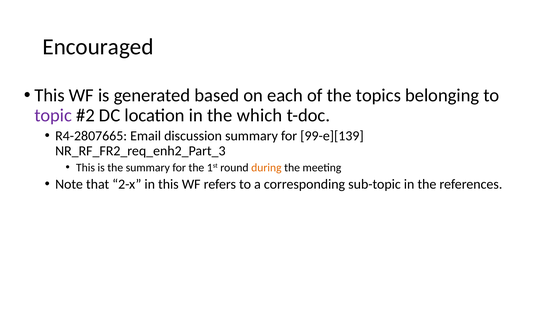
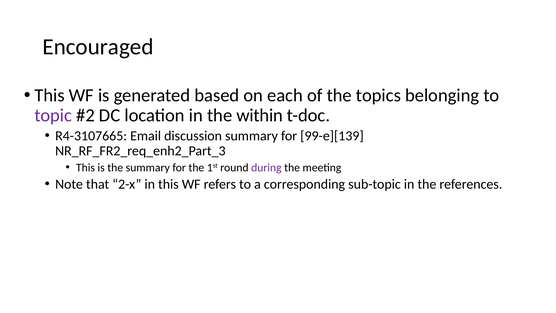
which: which -> within (260, 115)
R4-2807665: R4-2807665 -> R4-3107665 (91, 136)
during colour: orange -> purple (266, 167)
